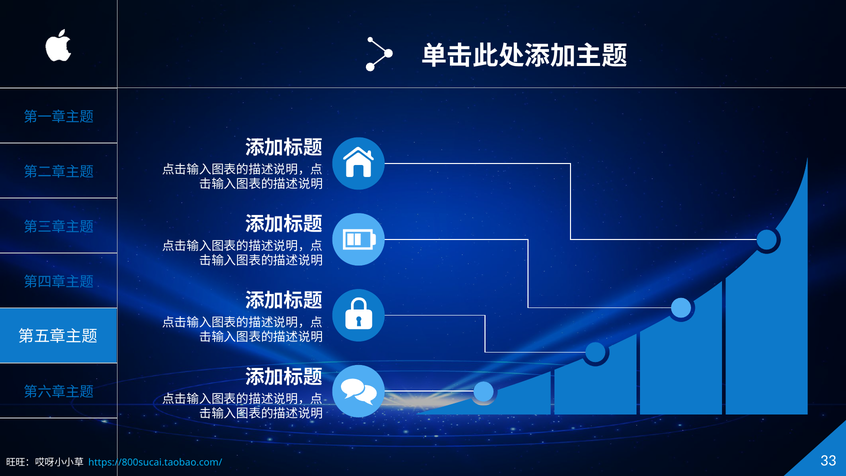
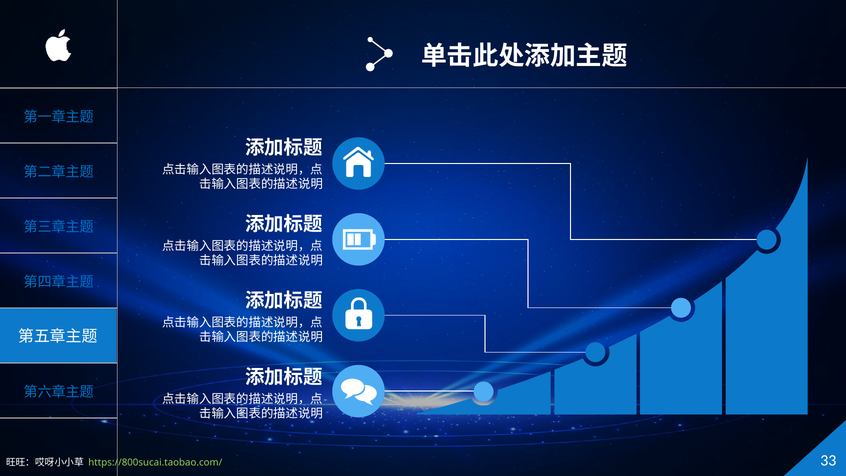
https://800sucai.taobao.com/ colour: light blue -> light green (155, 463)
